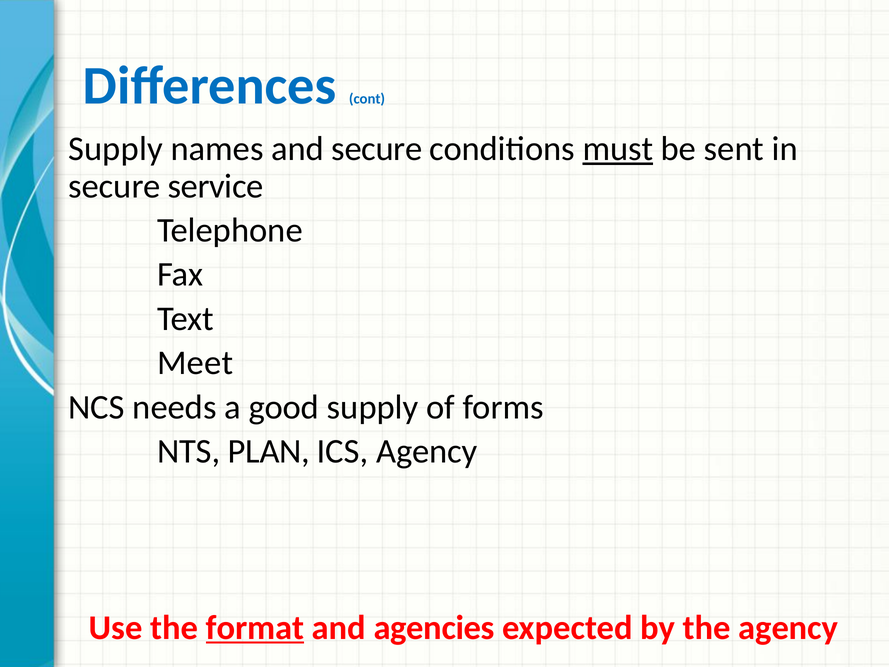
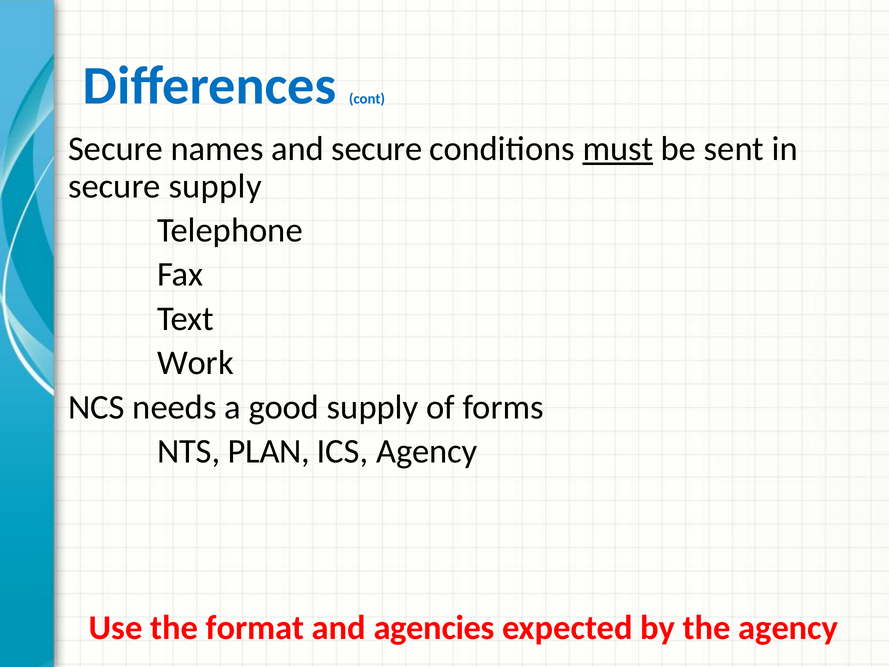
Supply: Supply -> Secure (116, 149)
secure service: service -> supply (215, 186)
Meet: Meet -> Work (195, 363)
format underline: present -> none (255, 628)
